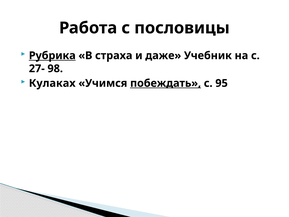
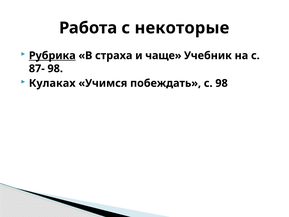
пословицы: пословицы -> некоторые (182, 28)
даже: даже -> чаще (163, 56)
27-: 27- -> 87- (37, 69)
побеждать underline: present -> none (166, 83)
с 95: 95 -> 98 (222, 83)
